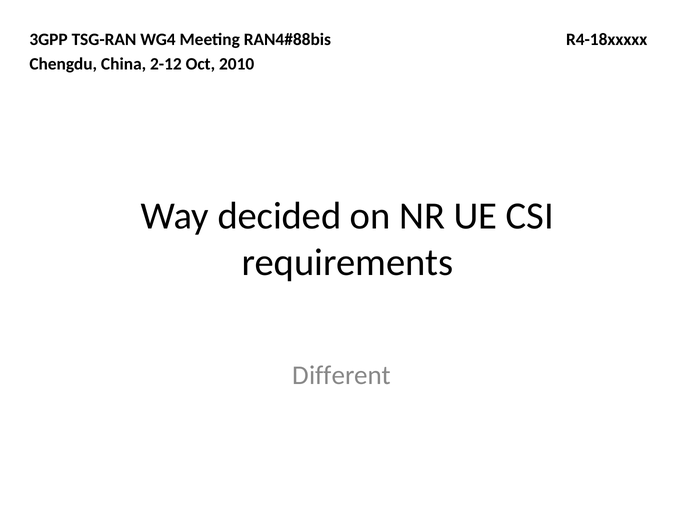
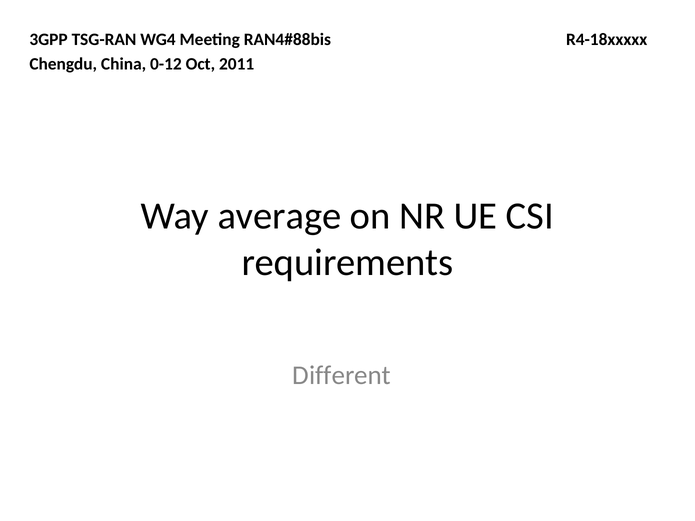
2-12: 2-12 -> 0-12 (166, 64)
2010: 2010 -> 2011 (237, 64)
decided: decided -> average (279, 216)
